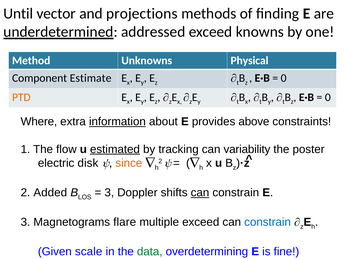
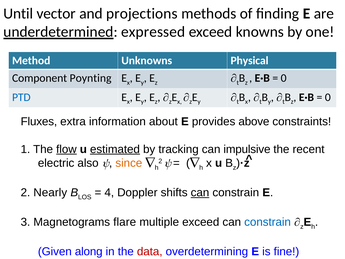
addressed: addressed -> expressed (153, 32)
Estimate: Estimate -> Poynting (91, 78)
PTD colour: orange -> blue (21, 97)
Where: Where -> Fluxes (39, 122)
information underline: present -> none (117, 122)
flow underline: none -> present (66, 149)
variability: variability -> impulsive (247, 149)
poster: poster -> recent (309, 149)
disk: disk -> also (88, 163)
Added: Added -> Nearly (50, 192)
3: 3 -> 4 (109, 192)
scale: scale -> along (89, 251)
data colour: green -> red (150, 251)
